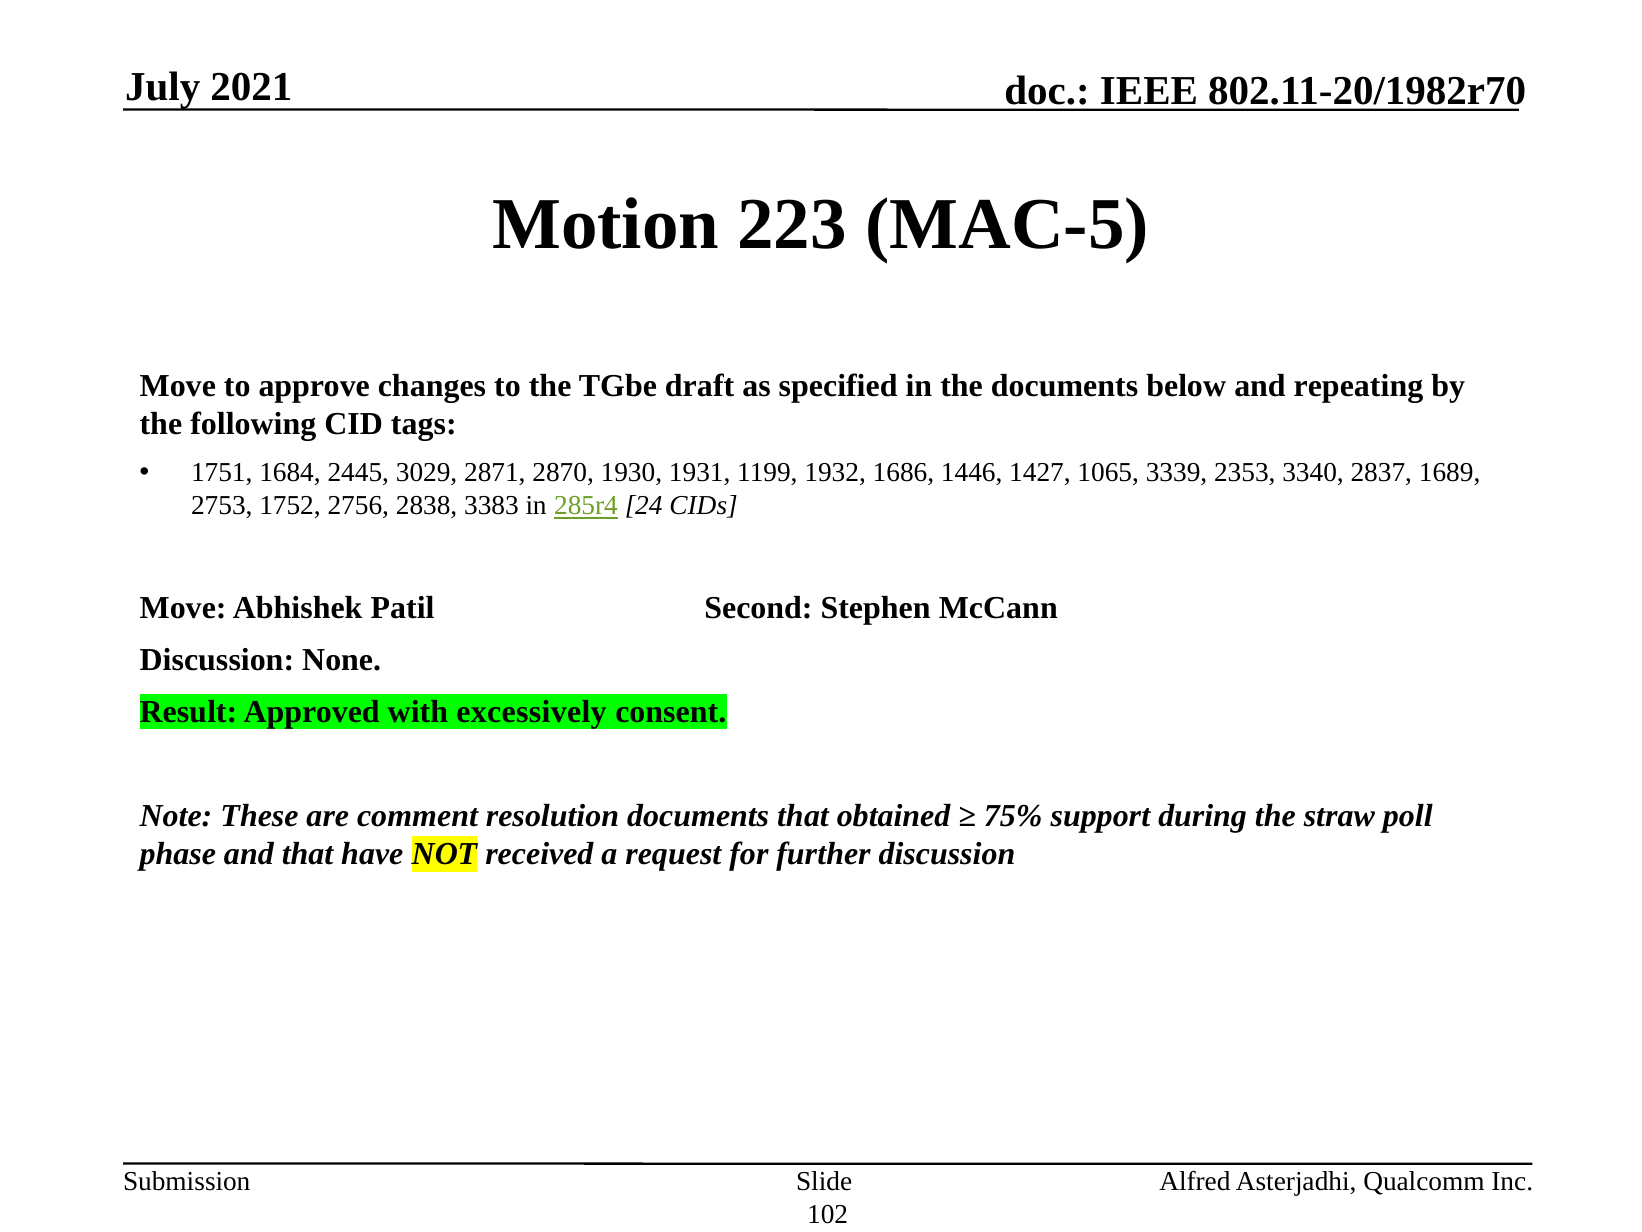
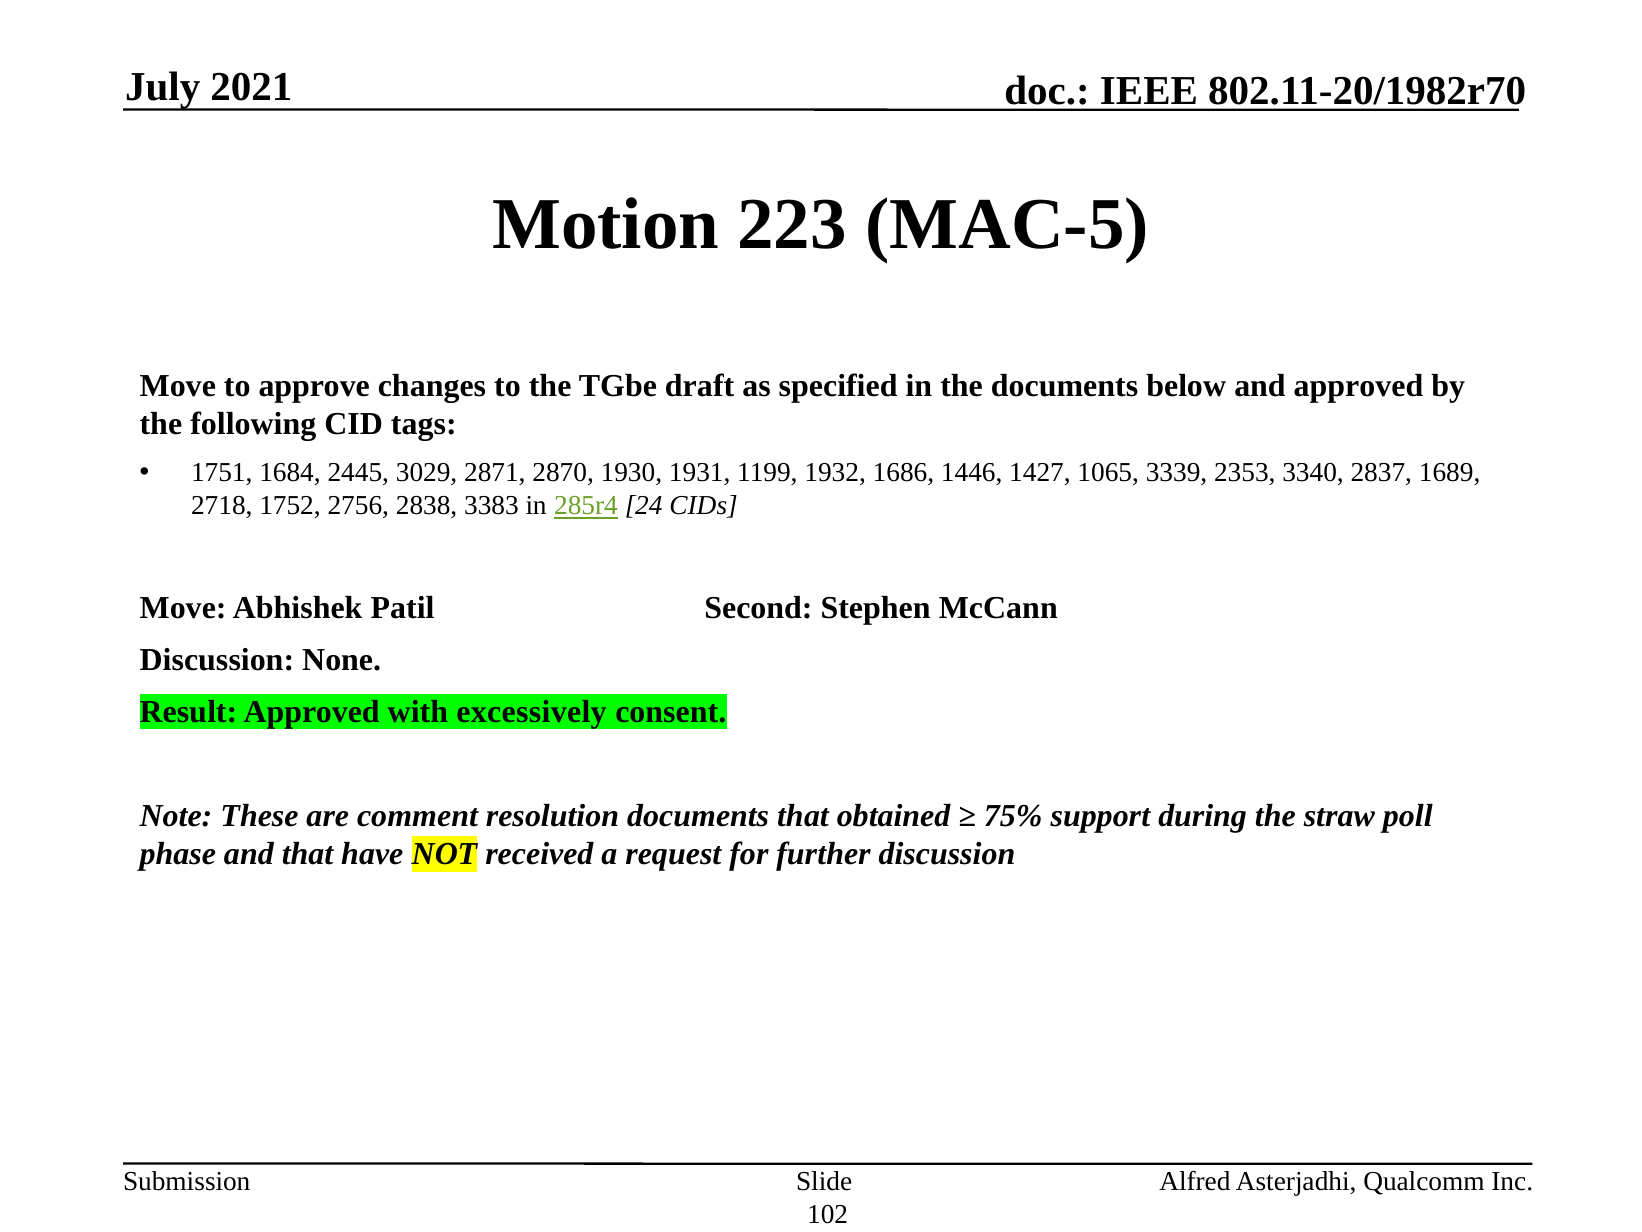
and repeating: repeating -> approved (1358, 385)
2753: 2753 -> 2718 (222, 506)
